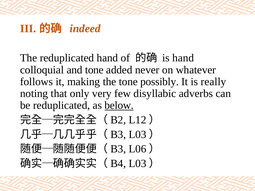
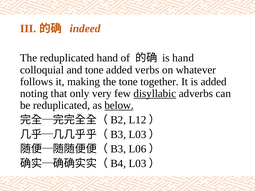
never: never -> verbs (147, 70)
possibly: possibly -> together (160, 82)
is really: really -> added (214, 82)
disyllabic underline: none -> present (155, 94)
